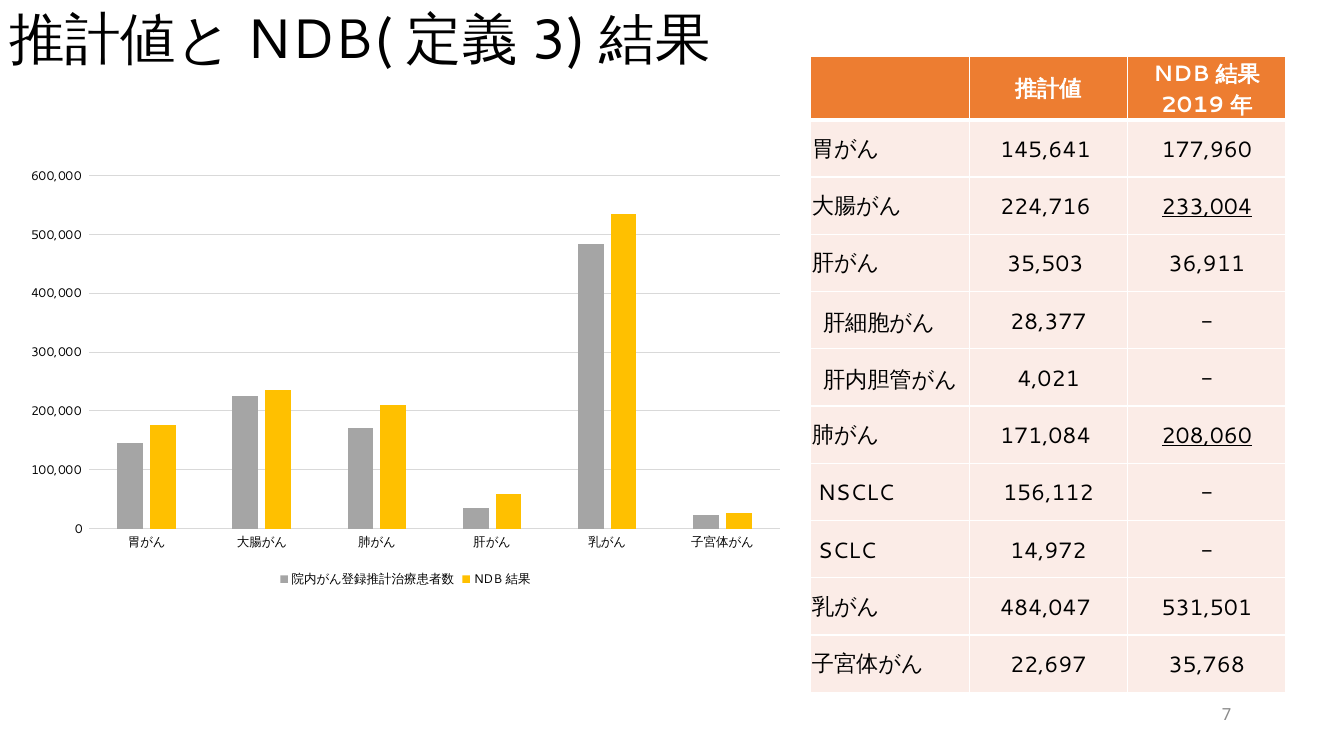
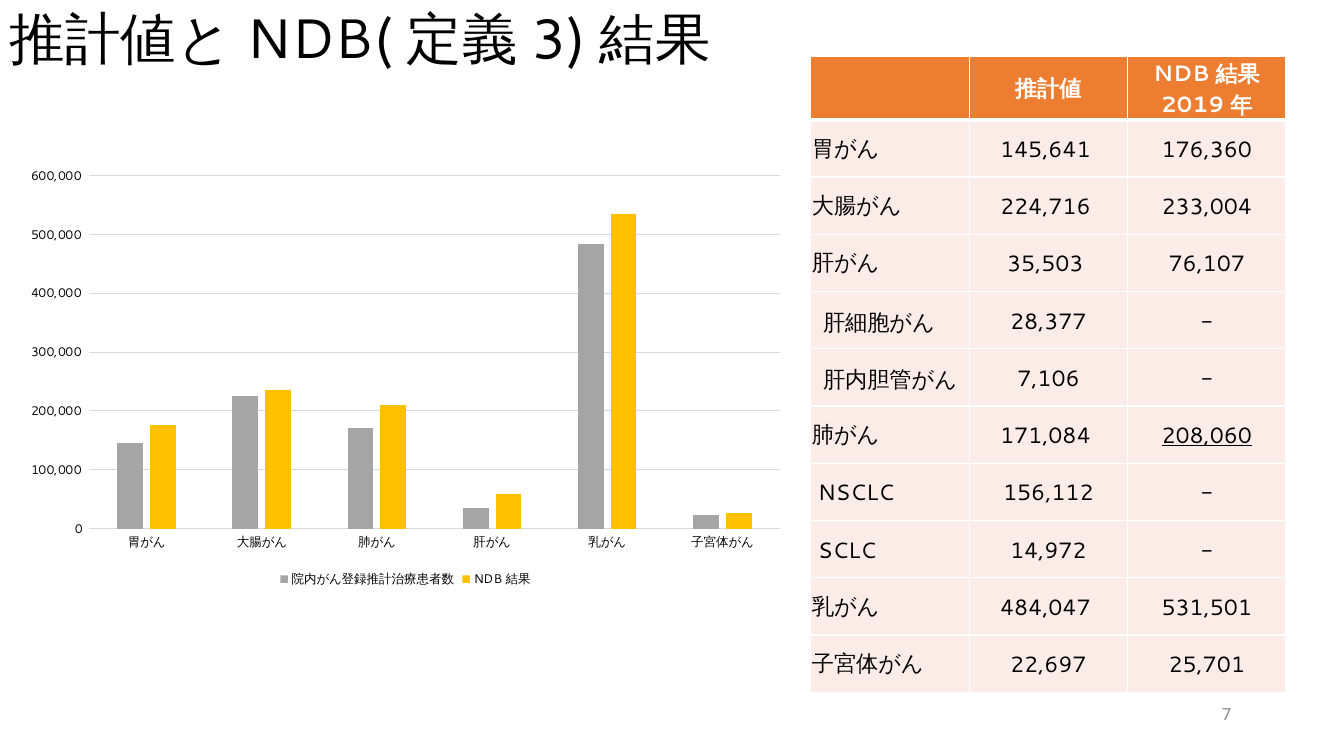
177,960: 177,960 -> 176,360 (1207, 150)
233,004 underline: present -> none (1207, 207)
36,911: 36,911 -> 76,107 (1207, 264)
4,021: 4,021 -> 7,106 (1048, 379)
35,768: 35,768 -> 25,701 (1207, 665)
